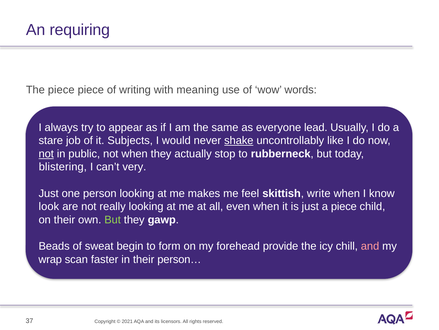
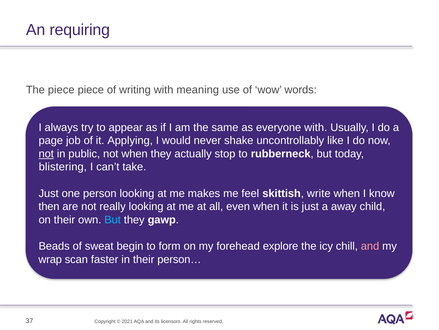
everyone lead: lead -> with (316, 127)
stare: stare -> page (51, 140)
Subjects: Subjects -> Applying (130, 140)
shake underline: present -> none (239, 140)
very: very -> take (134, 167)
look: look -> then (49, 206)
a piece: piece -> away (344, 206)
But colour: light green -> light blue (113, 219)
provide: provide -> explore (281, 246)
